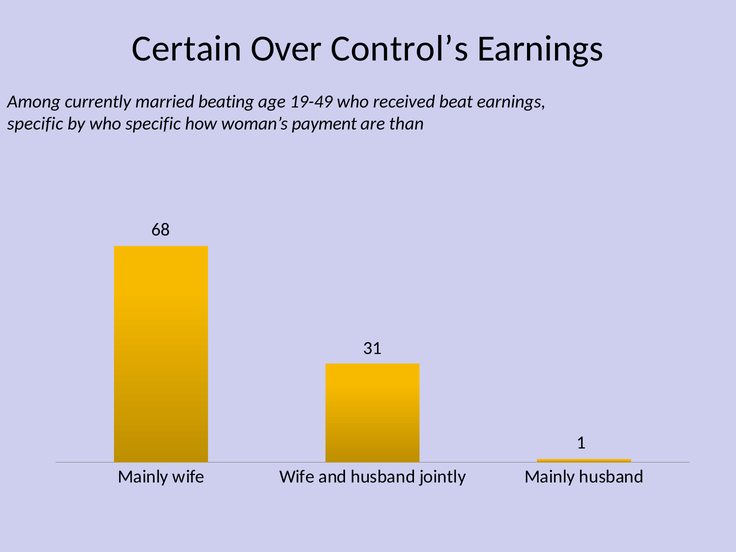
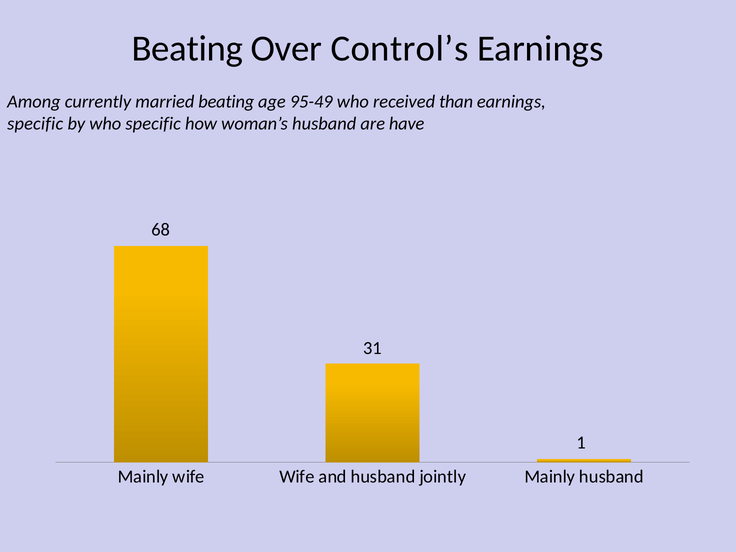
Certain: Certain -> Beating (187, 49)
19-49: 19-49 -> 95-49 (311, 102)
beat: beat -> than (456, 102)
woman’s payment: payment -> husband (324, 124)
than: than -> have (407, 124)
